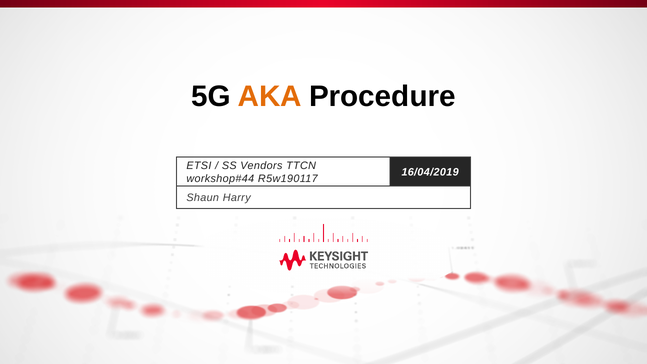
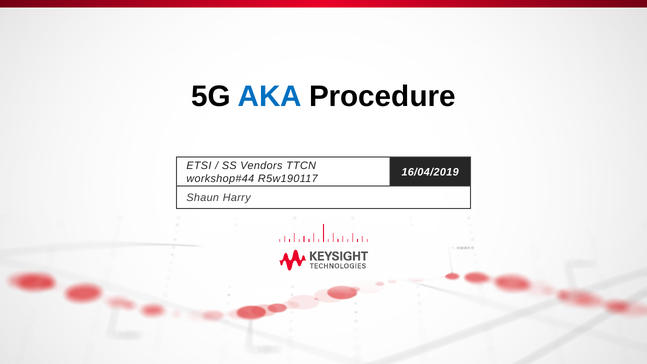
AKA colour: orange -> blue (270, 96)
